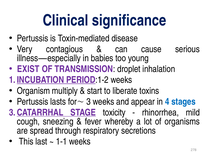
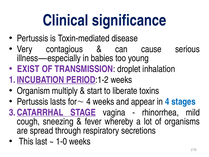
for 3: 3 -> 4 (89, 102)
toxicity: toxicity -> vagina (114, 112)
1-1: 1-1 -> 1-0 (61, 141)
